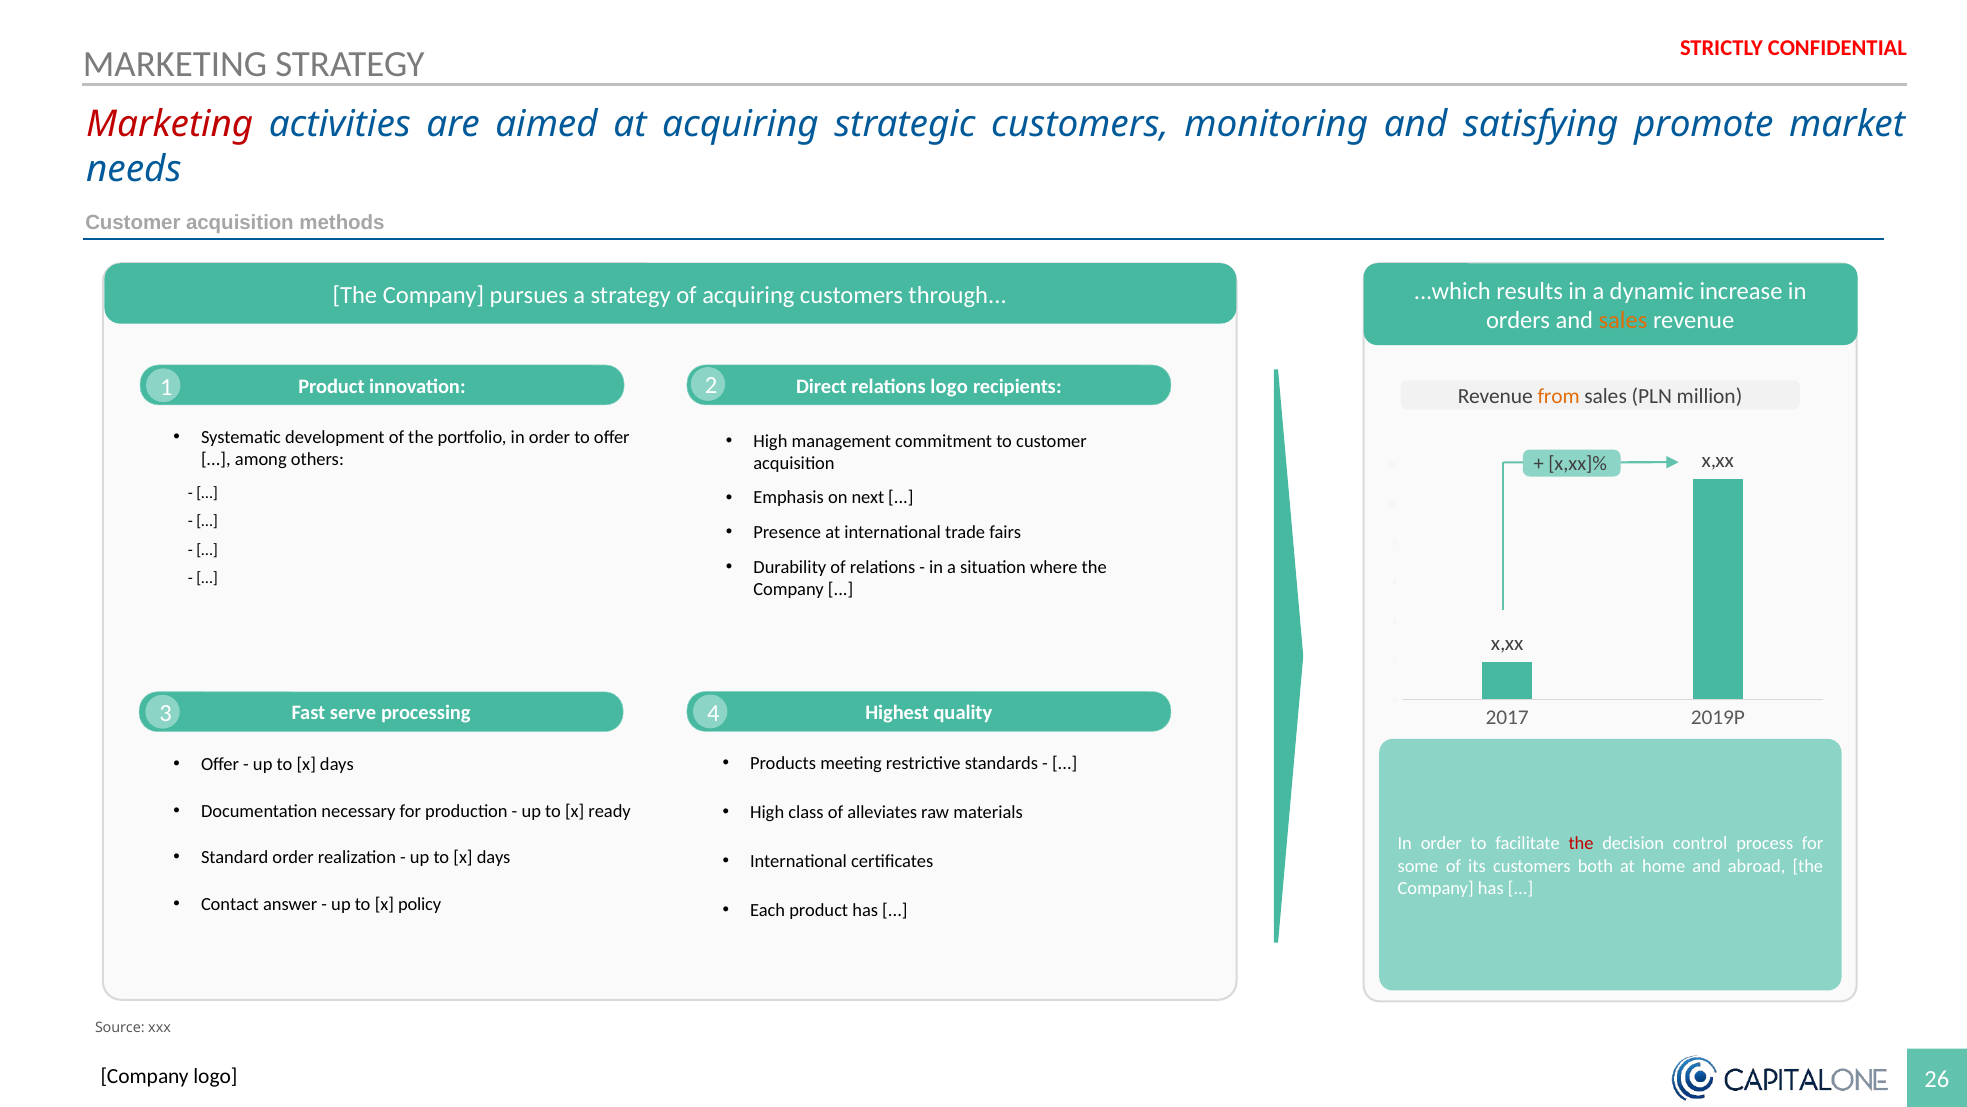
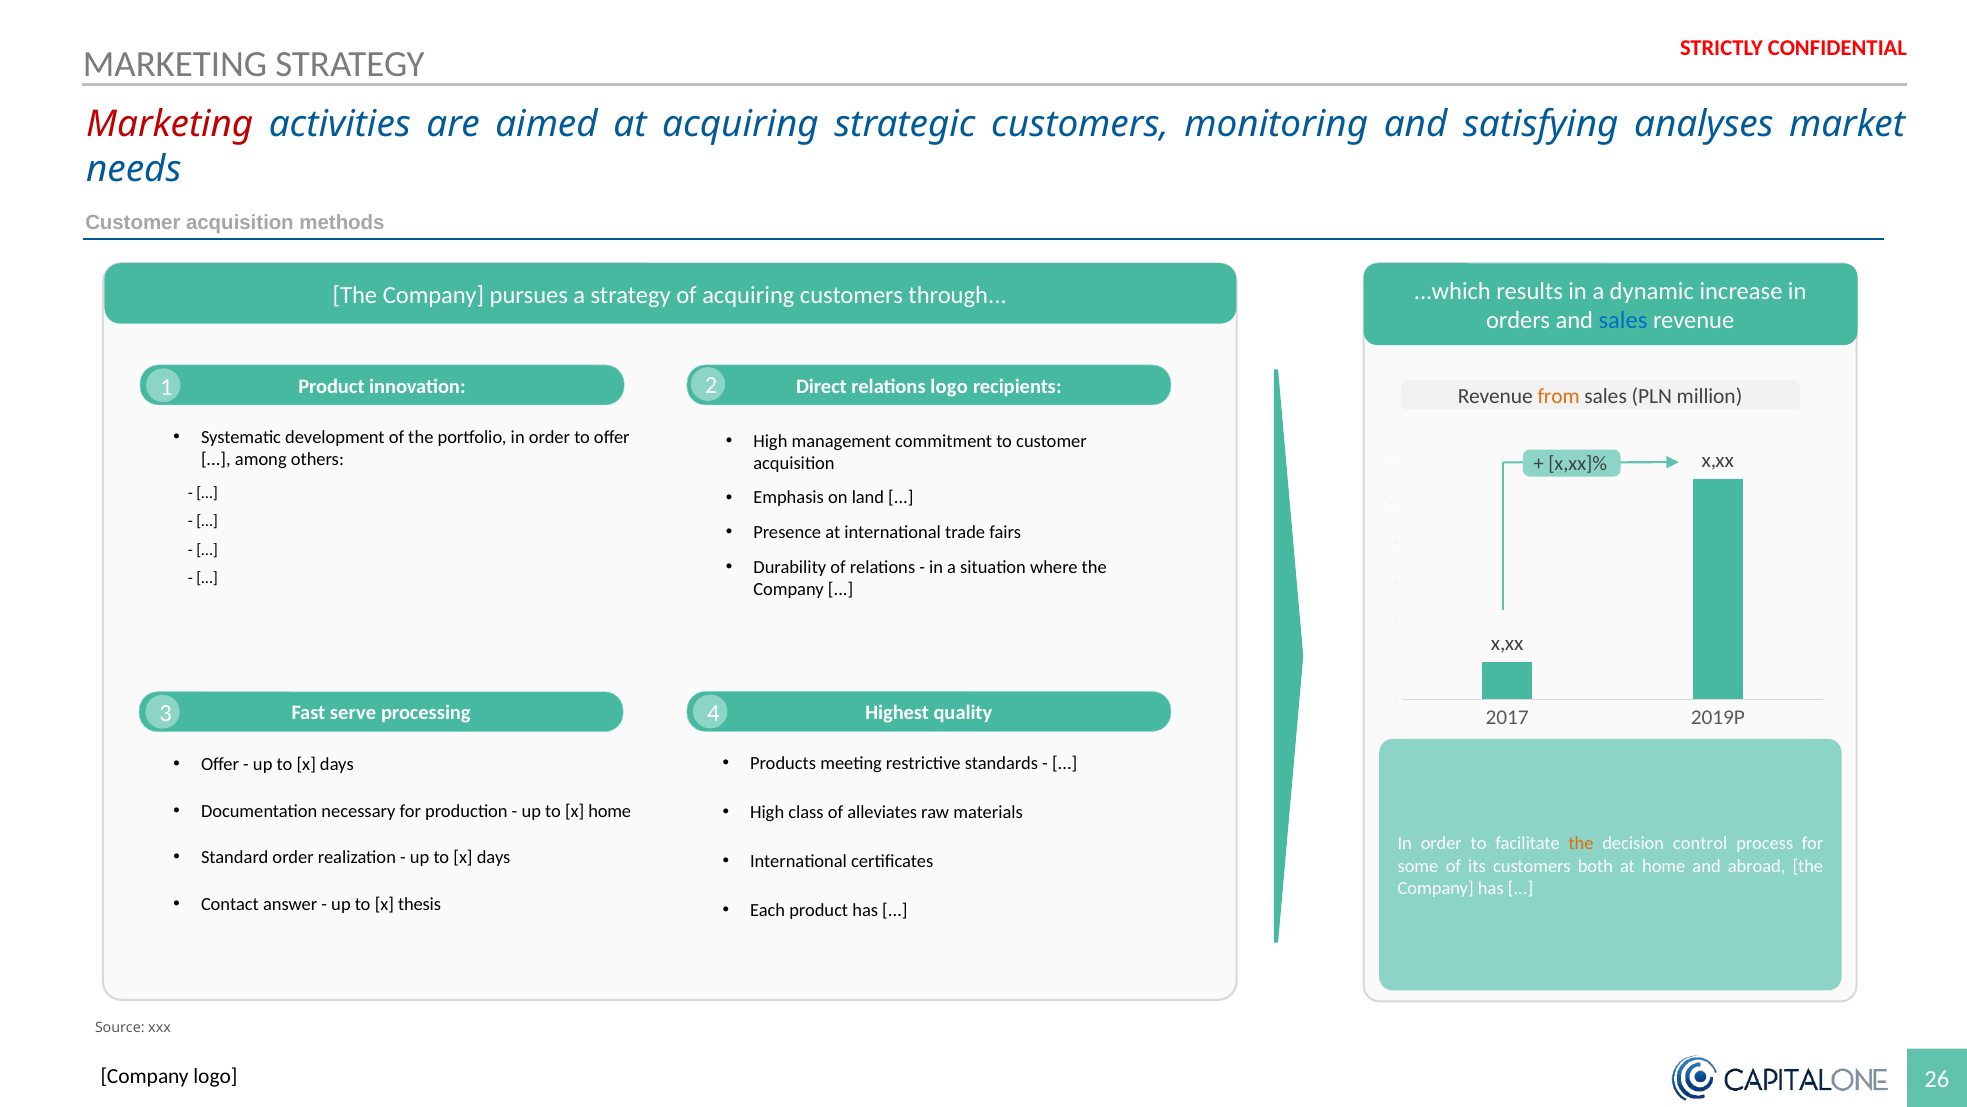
promote: promote -> analyses (1704, 124)
sales colour: orange -> blue (1623, 320)
next: next -> land (868, 498)
x ready: ready -> home (610, 811)
the colour: red -> orange (1581, 843)
policy: policy -> thesis (420, 904)
